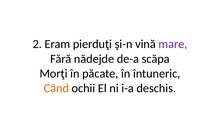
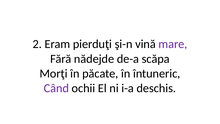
Când colour: orange -> purple (56, 88)
